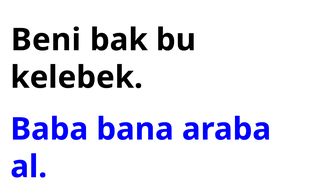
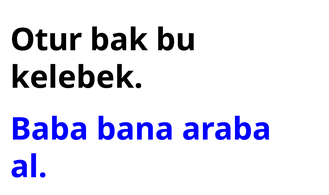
Beni: Beni -> Otur (46, 40)
